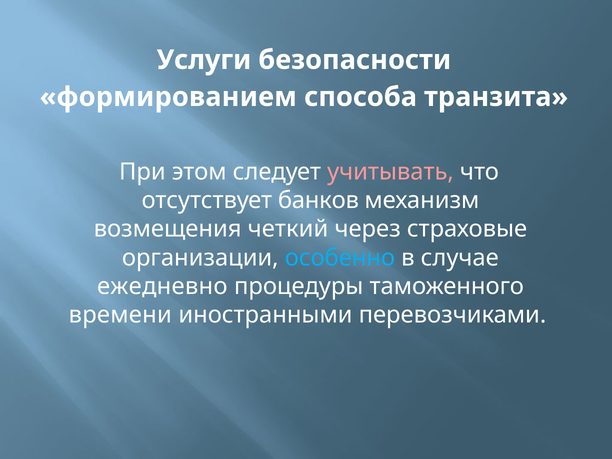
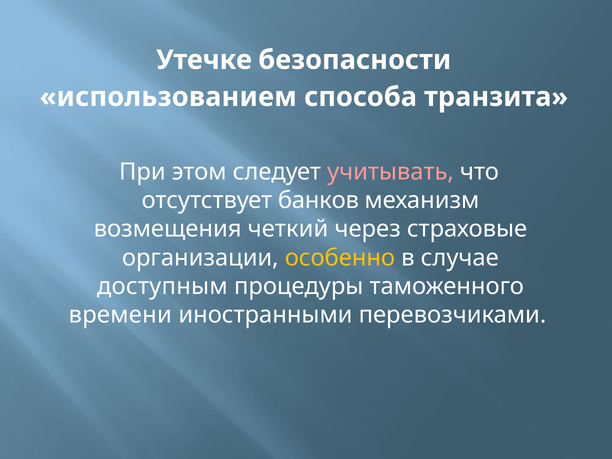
Услуги: Услуги -> Утечке (204, 60)
формированием: формированием -> использованием (168, 97)
особенно colour: light blue -> yellow (340, 258)
ежедневно: ежедневно -> доступным (162, 286)
